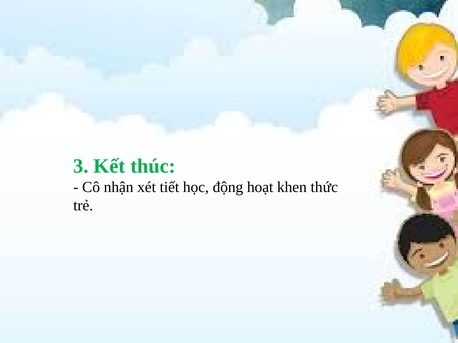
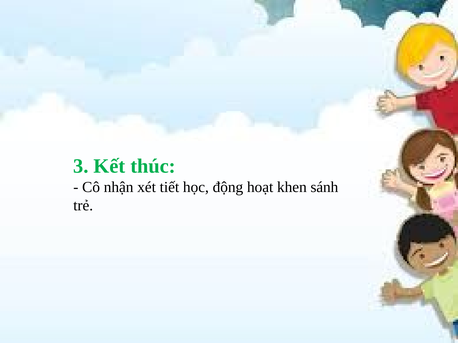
thức: thức -> sánh (324, 187)
